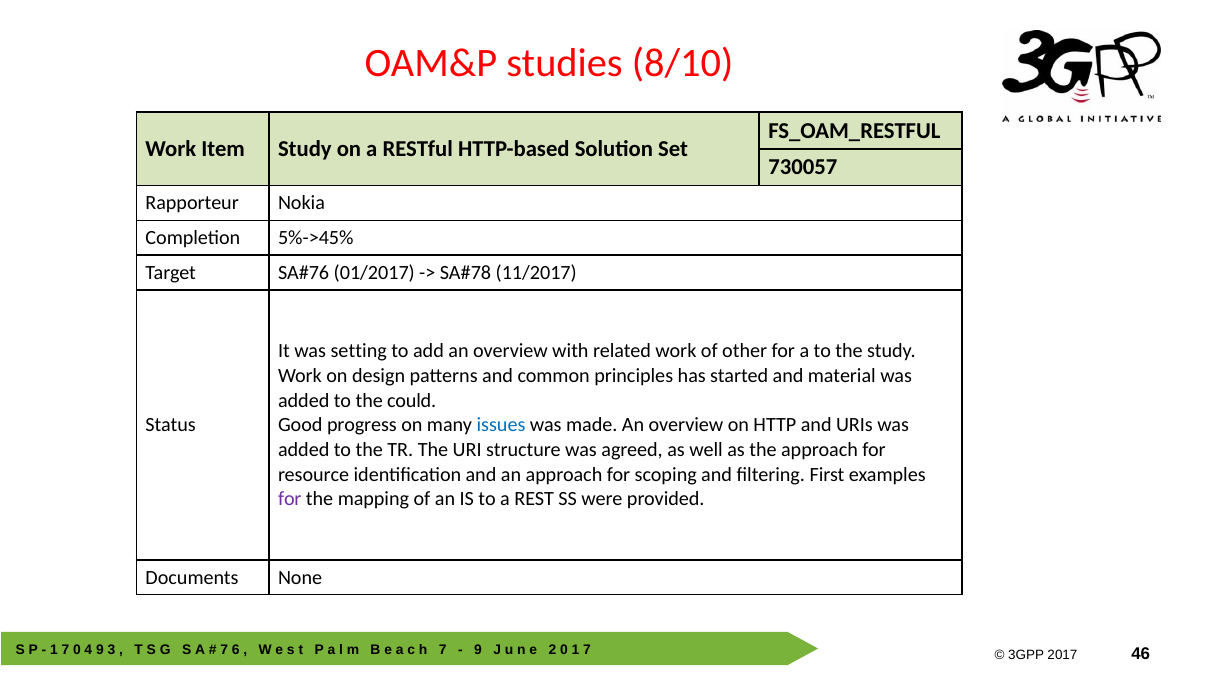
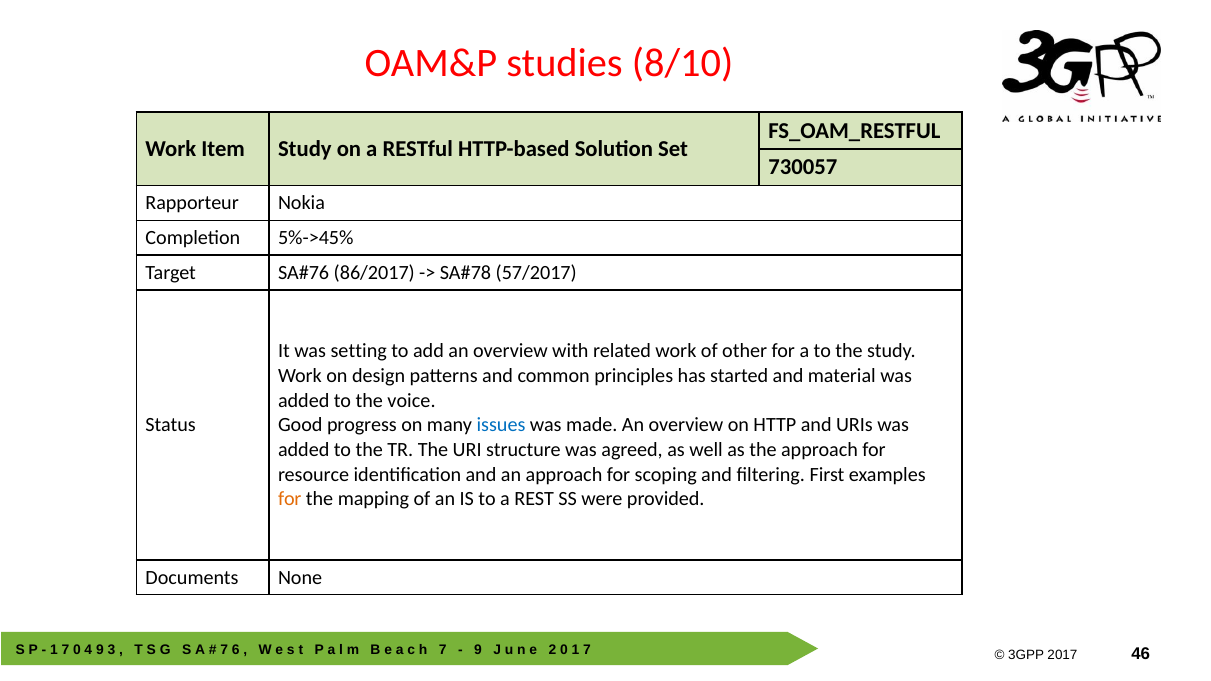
01/2017: 01/2017 -> 86/2017 (374, 273)
11/2017: 11/2017 -> 57/2017 (536, 273)
could: could -> voice (412, 401)
for colour: purple -> orange (290, 499)
